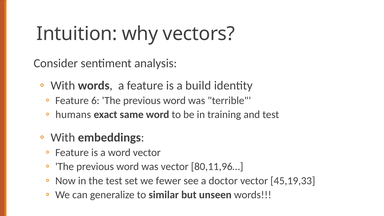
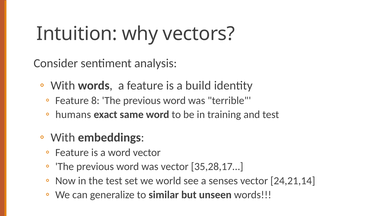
6: 6 -> 8 (95, 101)
80,11,96…: 80,11,96… -> 35,28,17… (217, 167)
fewer: fewer -> world (168, 181)
doctor: doctor -> senses (223, 181)
45,19,33: 45,19,33 -> 24,21,14 (293, 181)
